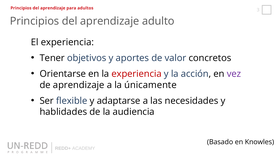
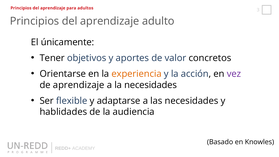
El experiencia: experiencia -> únicamente (67, 42)
experiencia colour: red -> orange (137, 74)
la únicamente: únicamente -> necesidades (151, 85)
